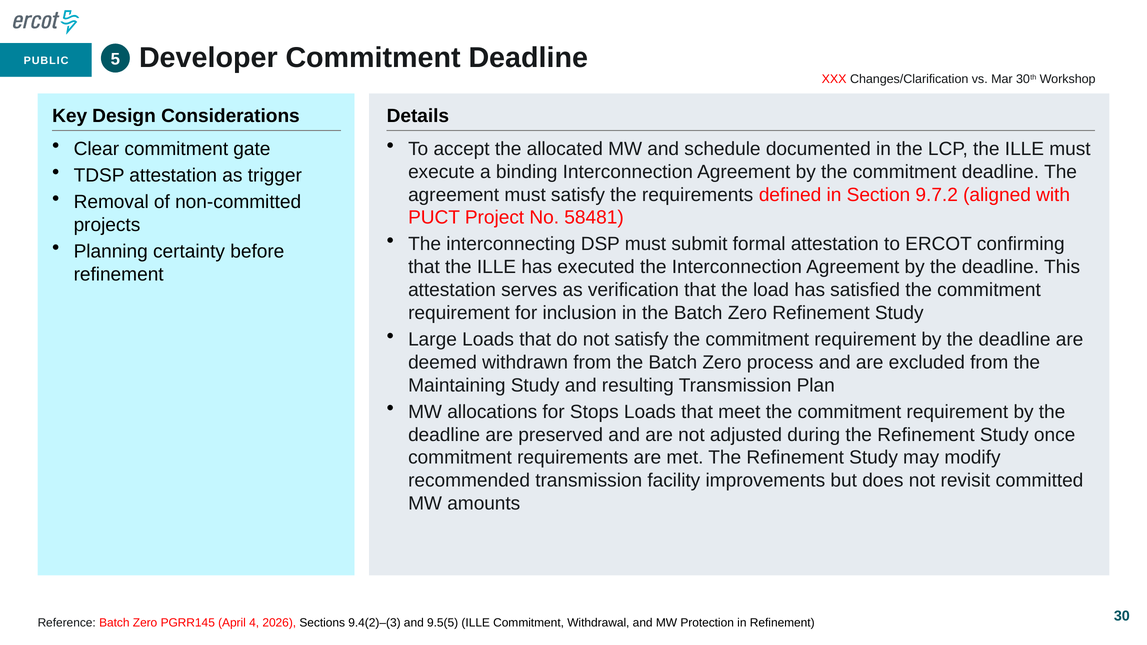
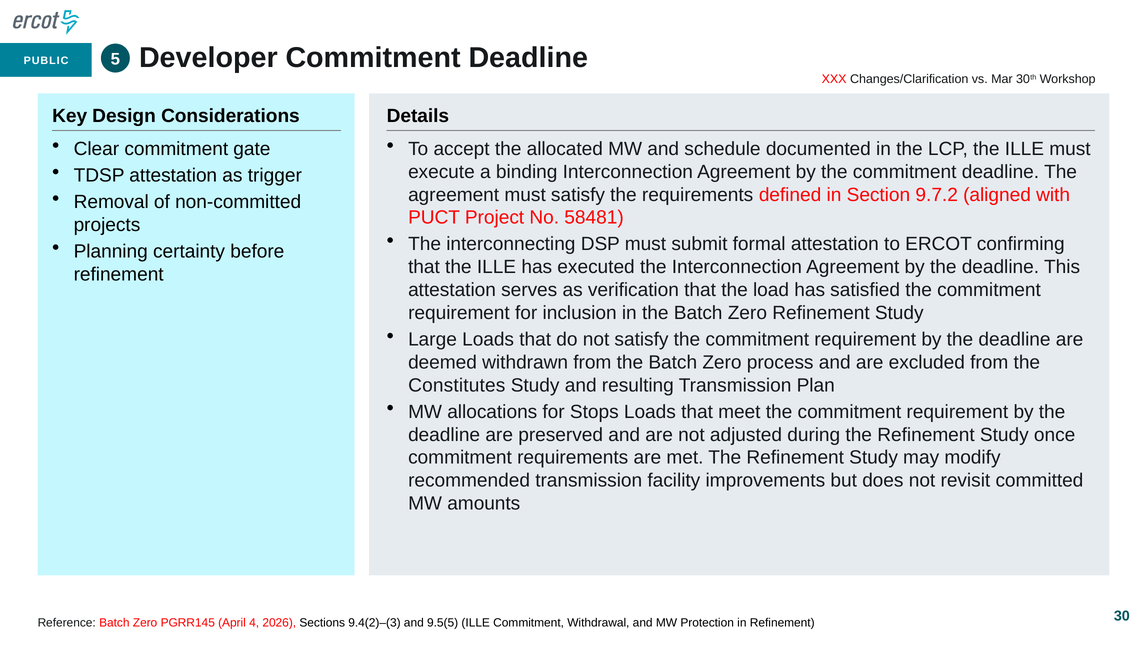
Maintaining: Maintaining -> Constitutes (457, 385)
